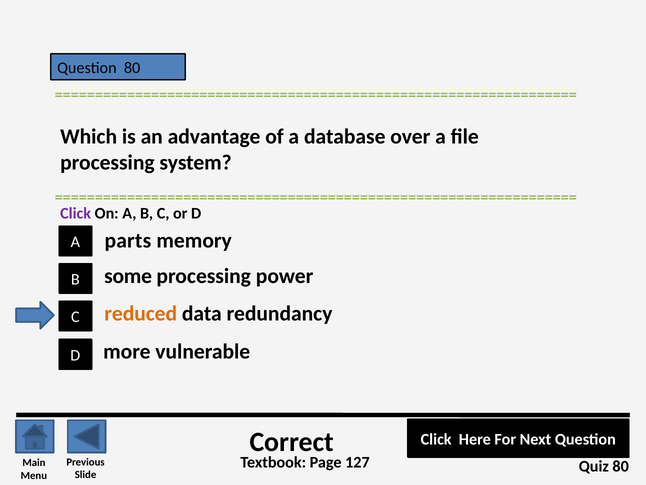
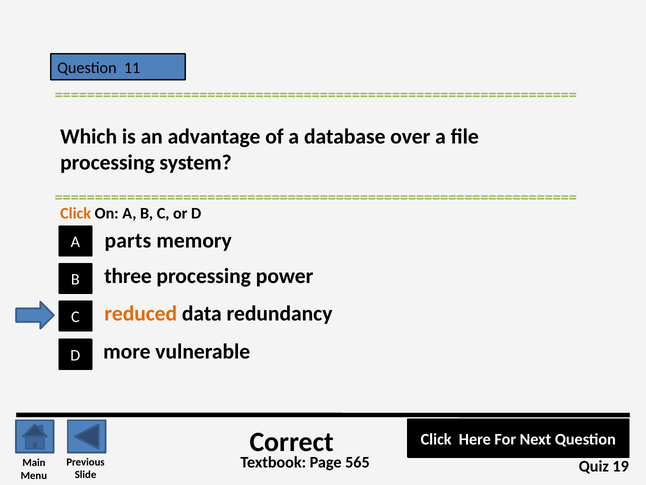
Question 80: 80 -> 11 (132, 68)
Click colour: purple -> orange (76, 213)
some: some -> three (128, 276)
127: 127 -> 565 (357, 462)
Quiz 80: 80 -> 19 (621, 466)
